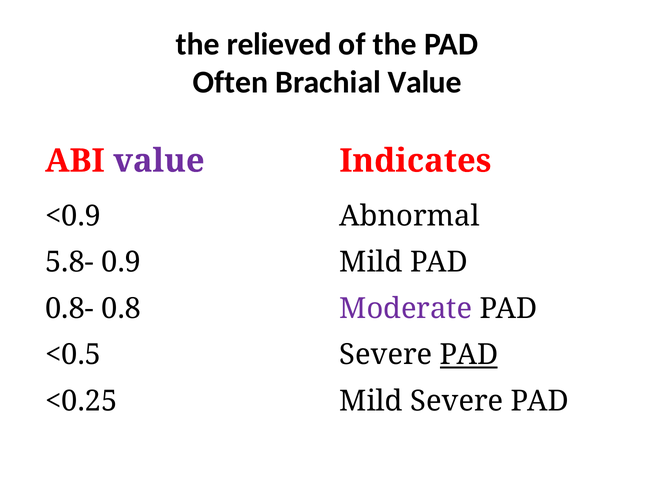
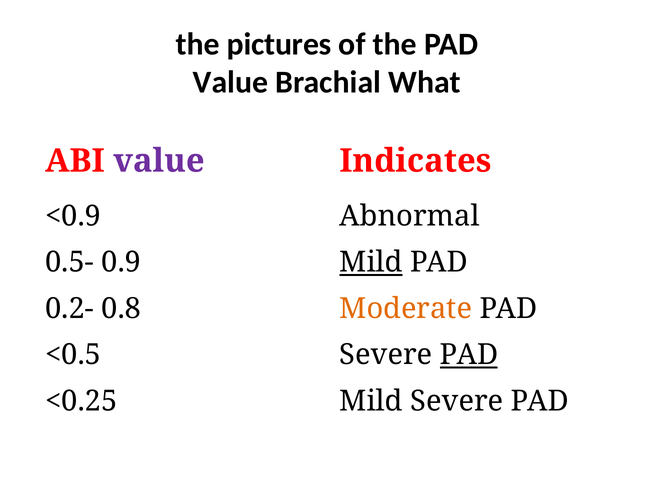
relieved: relieved -> pictures (279, 44)
Often: Often -> Value (230, 82)
Brachial Value: Value -> What (425, 82)
5.8-: 5.8- -> 0.5- (69, 263)
Mild underline: none -> present (371, 263)
0.8-: 0.8- -> 0.2- (69, 309)
Moderate colour: purple -> orange (406, 309)
